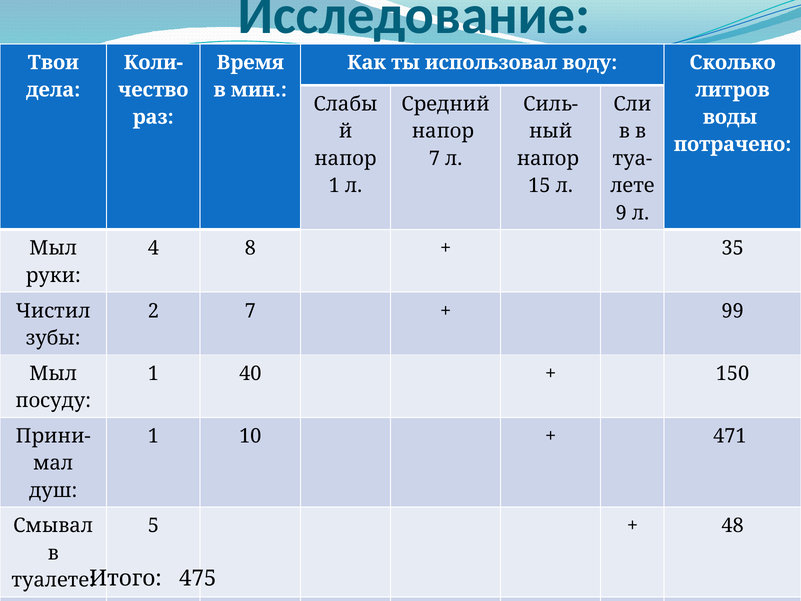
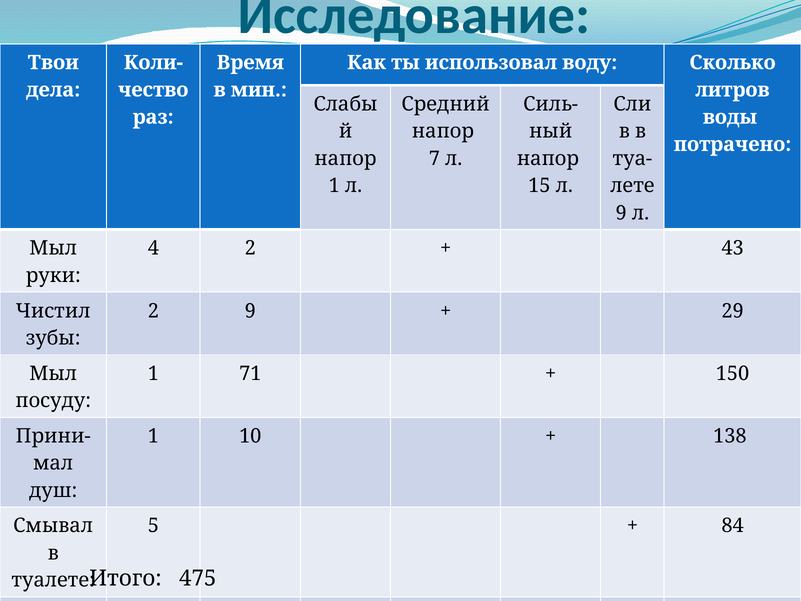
4 8: 8 -> 2 (250, 248)
35: 35 -> 43 (733, 248)
2 7: 7 -> 9 (250, 311)
99: 99 -> 29 (733, 311)
40: 40 -> 71 (250, 373)
471: 471 -> 138 (730, 436)
48: 48 -> 84 (733, 526)
